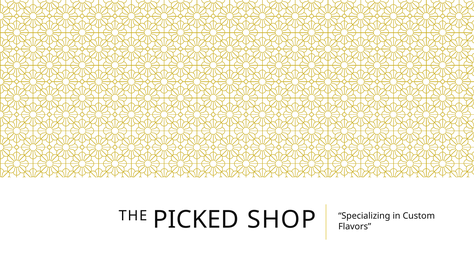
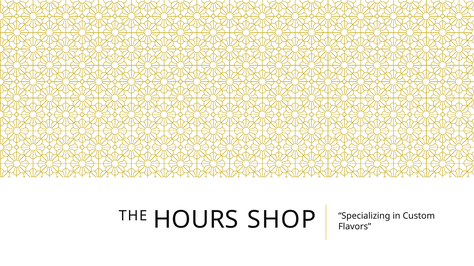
PICKED: PICKED -> HOURS (196, 220)
